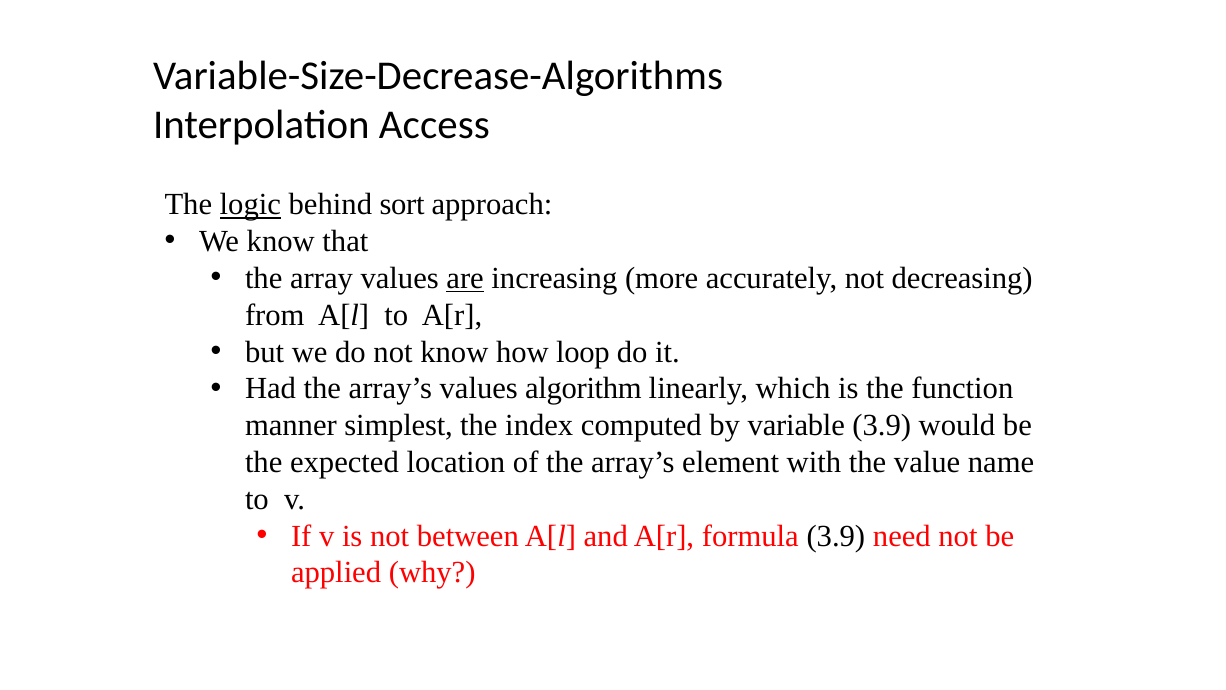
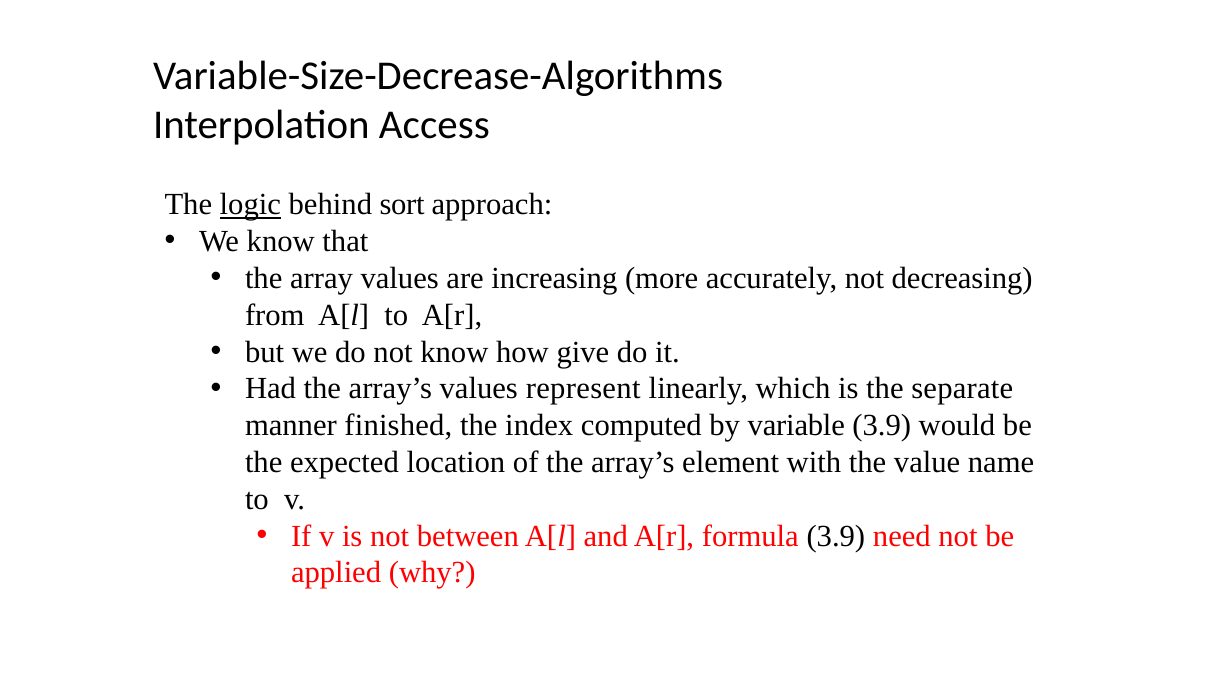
are underline: present -> none (465, 278)
loop: loop -> give (583, 352)
algorithm: algorithm -> represent (583, 388)
function: function -> separate (962, 388)
simplest: simplest -> finished (398, 425)
